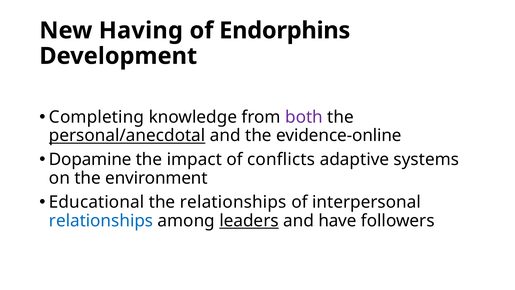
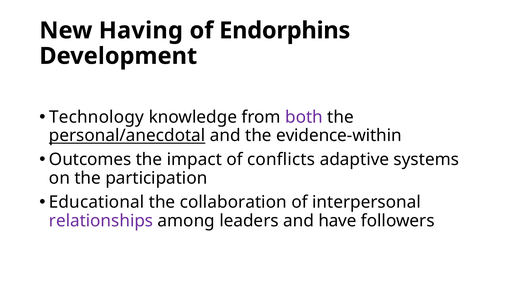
Completing: Completing -> Technology (97, 117)
evidence-online: evidence-online -> evidence-within (339, 135)
Dopamine: Dopamine -> Outcomes (90, 159)
environment: environment -> participation (156, 178)
the relationships: relationships -> collaboration (233, 202)
relationships colour: blue -> purple (101, 220)
leaders underline: present -> none (249, 220)
